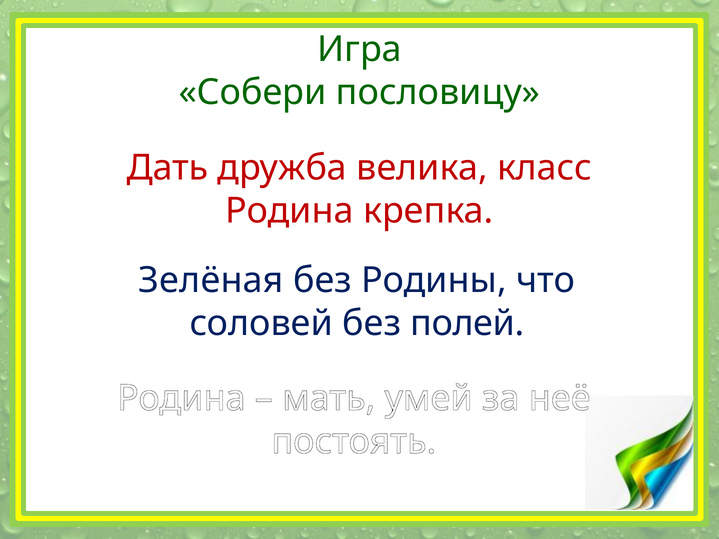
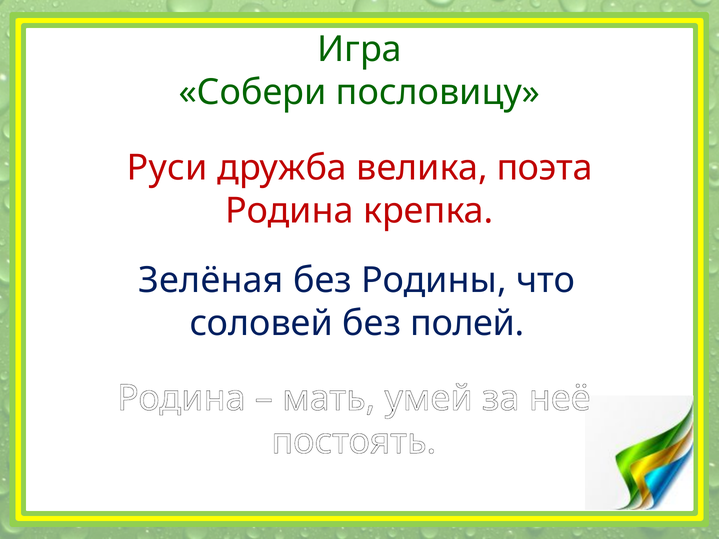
Дать: Дать -> Руси (167, 168)
класс: класс -> поэта (545, 168)
